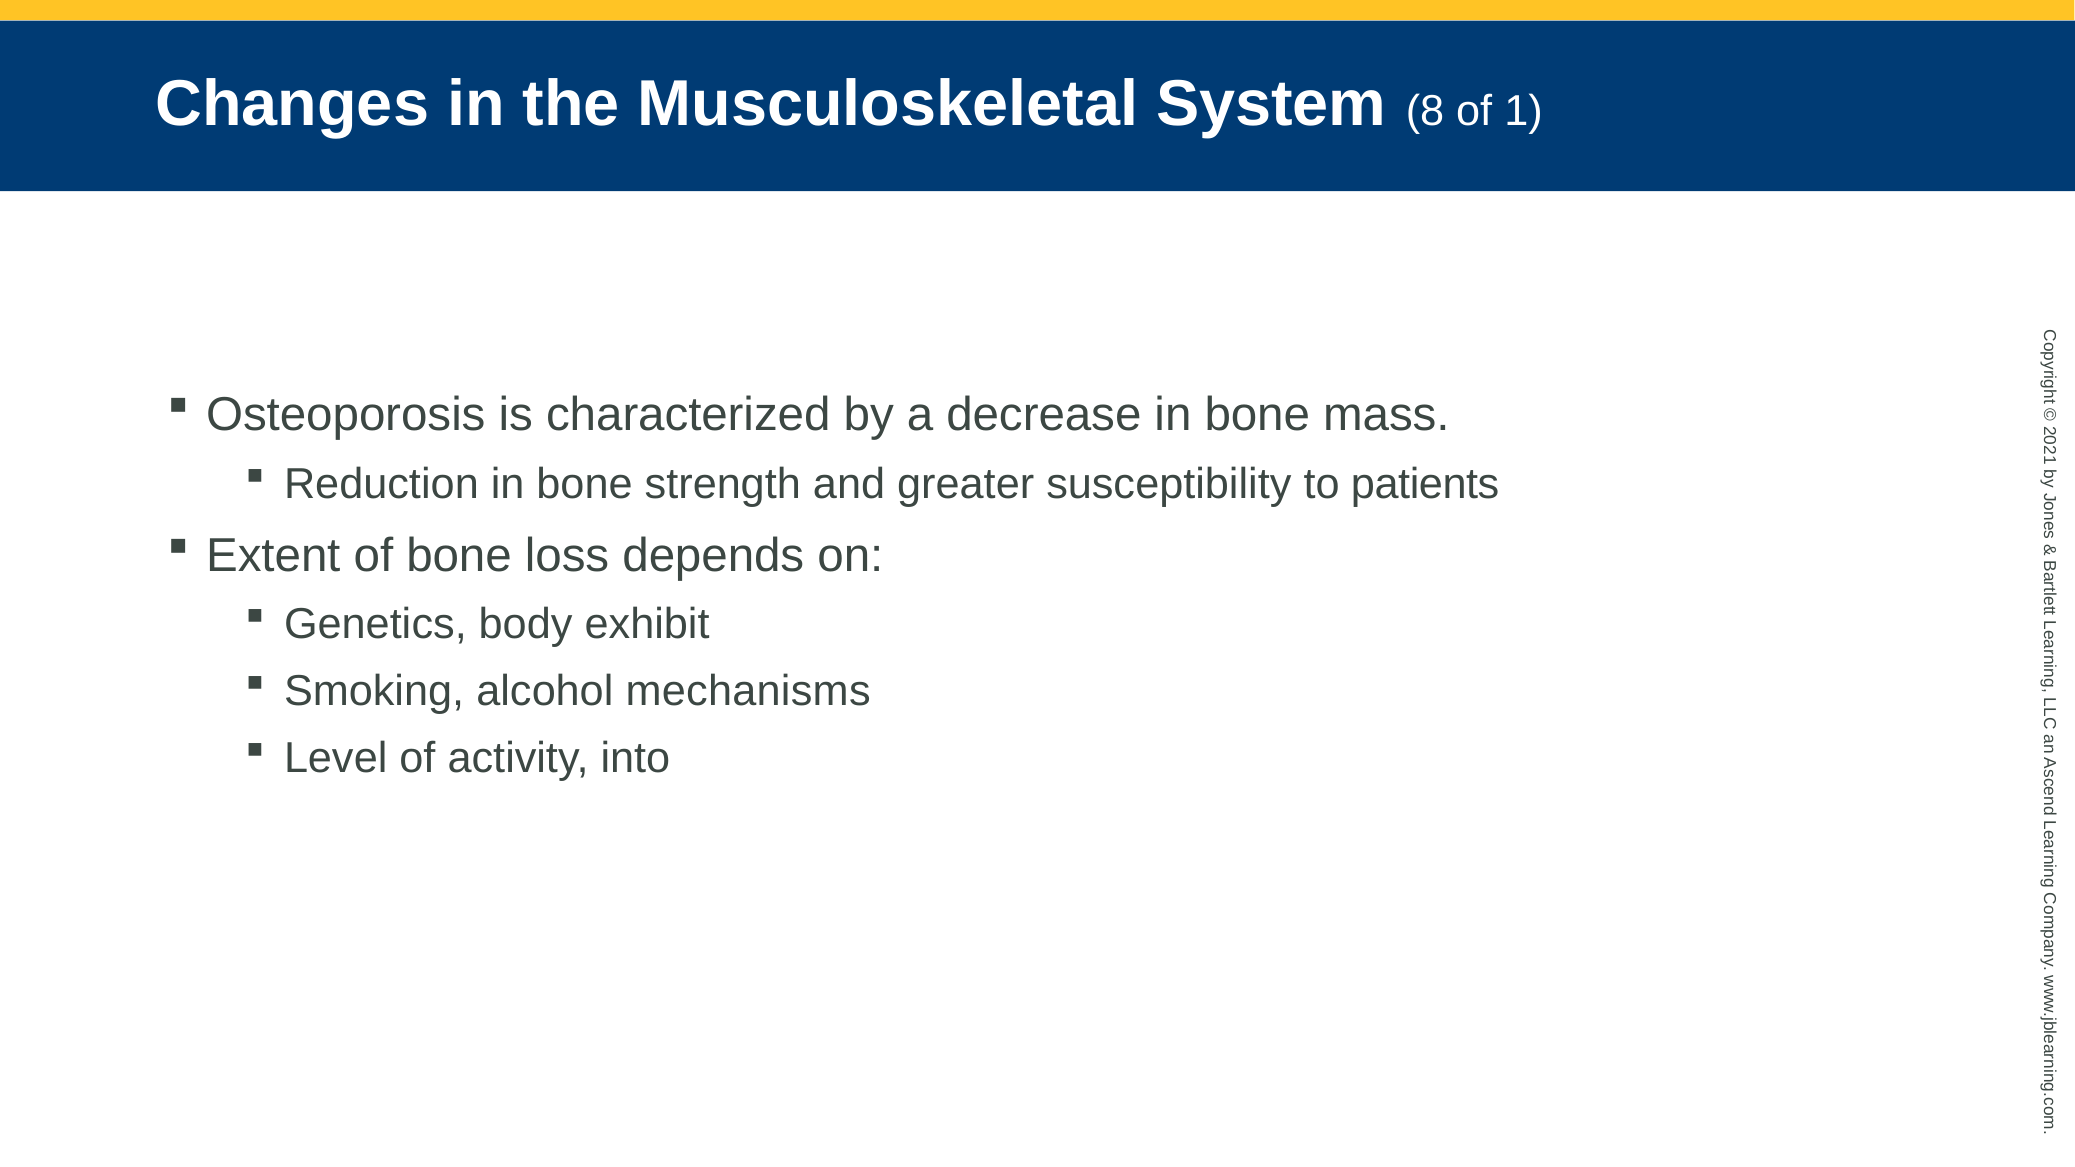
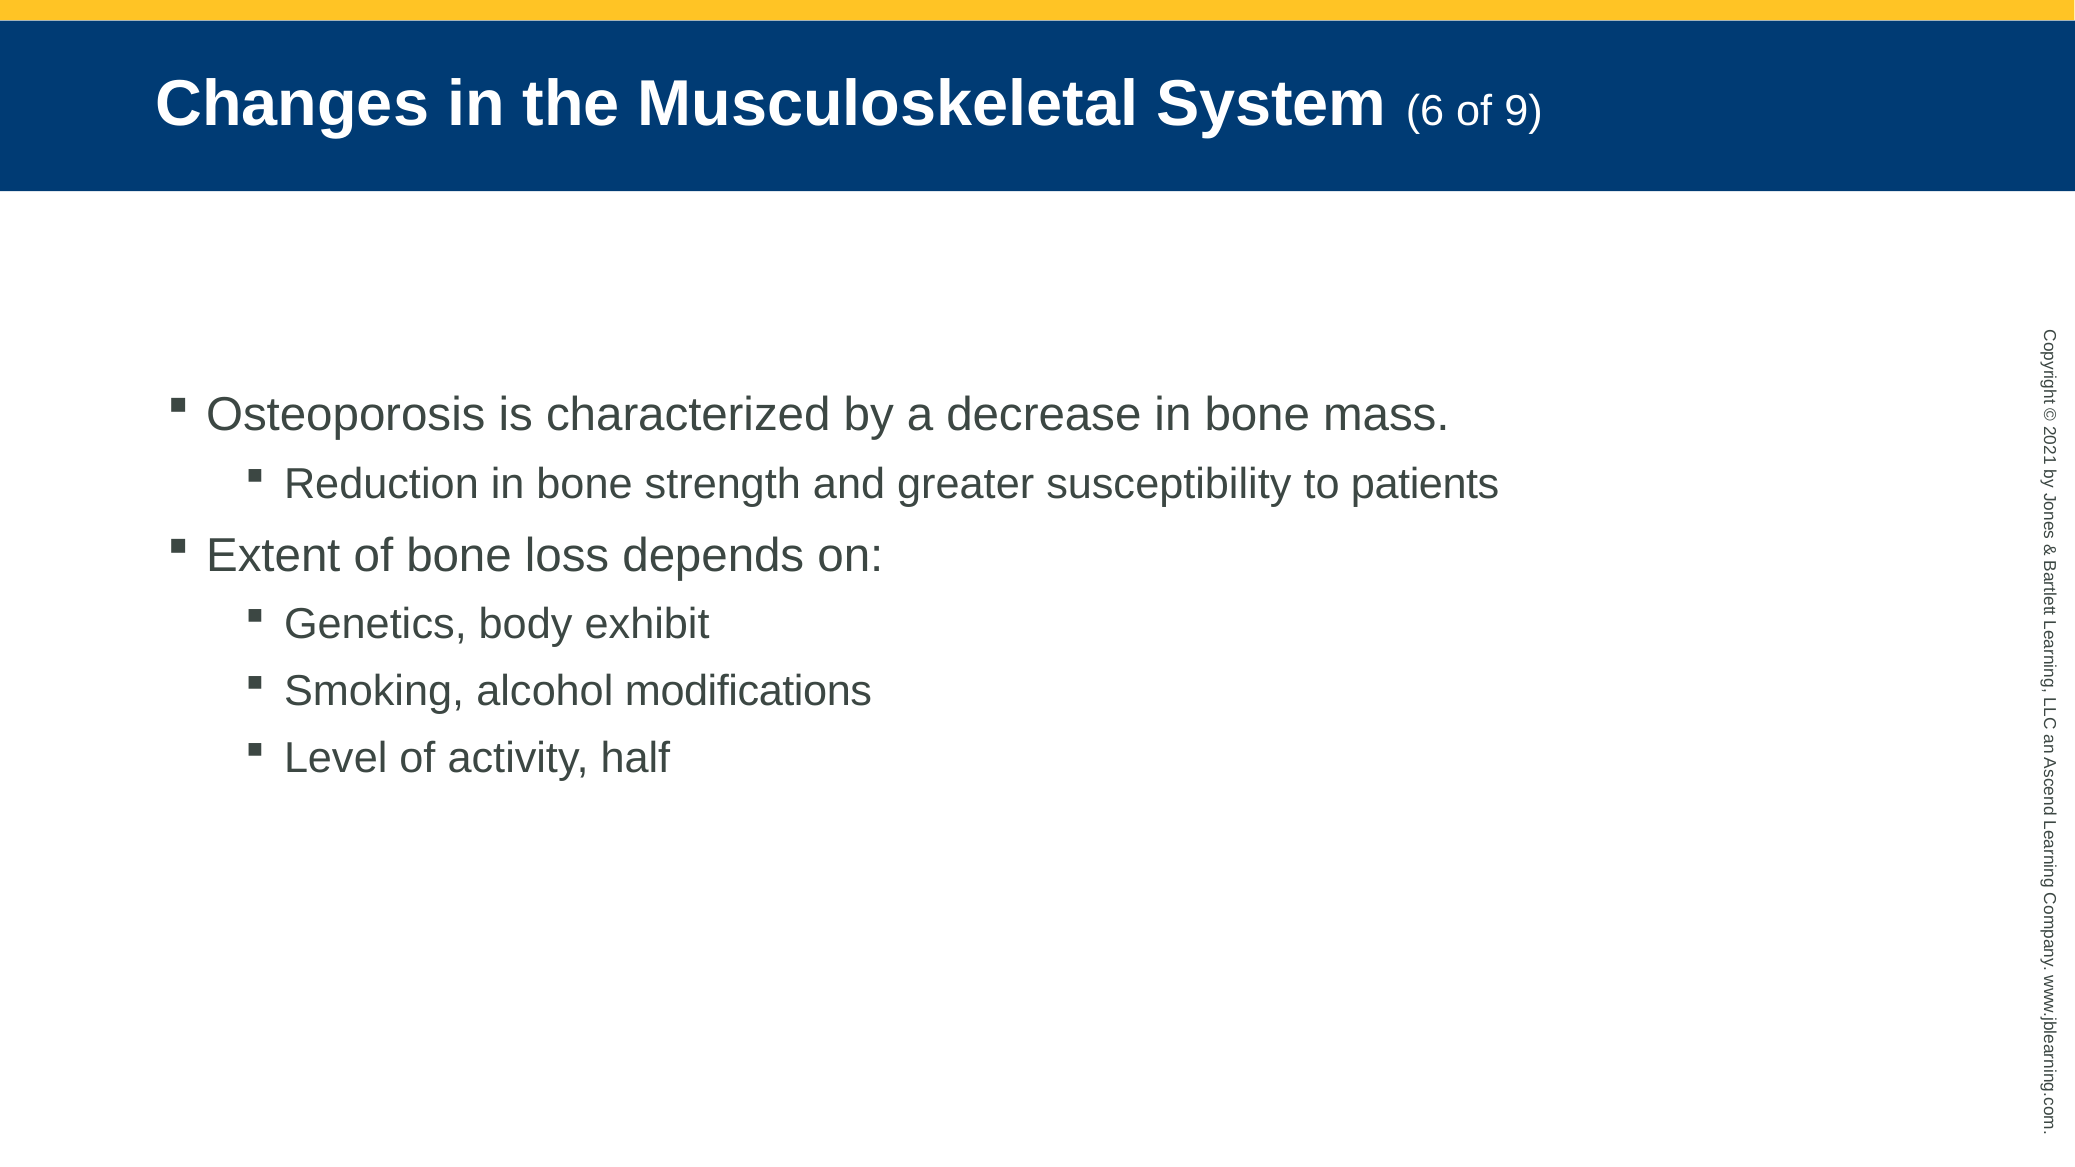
8: 8 -> 6 (1425, 111)
of 1: 1 -> 9 (1523, 111)
mechanisms: mechanisms -> modifications (748, 692)
into: into -> half (635, 759)
